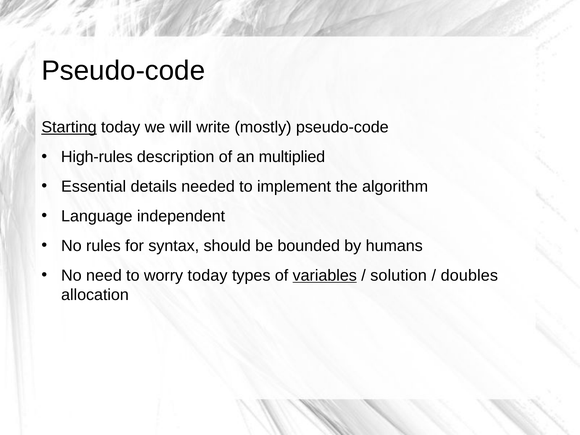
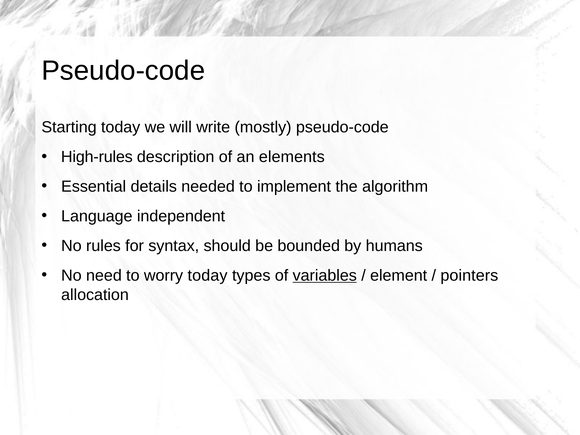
Starting underline: present -> none (69, 127)
multiplied: multiplied -> elements (292, 157)
solution: solution -> element (399, 275)
doubles: doubles -> pointers (469, 275)
